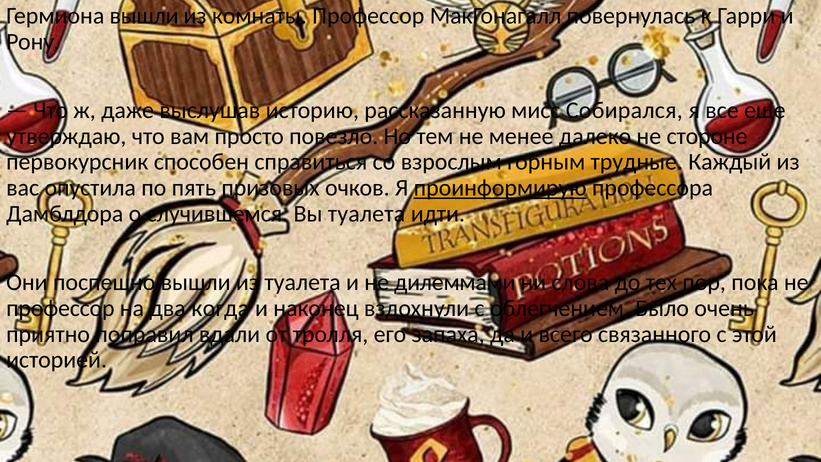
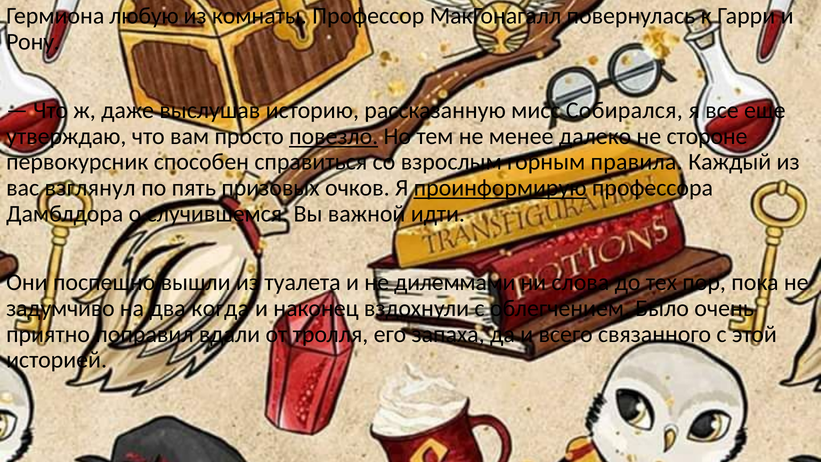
Гермиона вышли: вышли -> любую (144, 16)
повезло underline: none -> present (334, 136)
трудные: трудные -> правила (637, 162)
опустила: опустила -> взглянул (90, 188)
Вы туалета: туалета -> важной (367, 214)
профессор: профессор -> задумчиво (60, 308)
